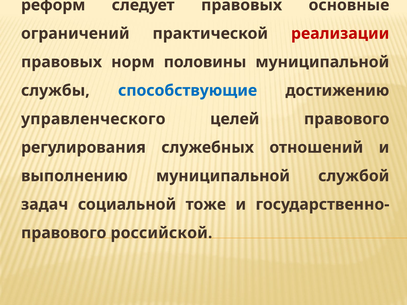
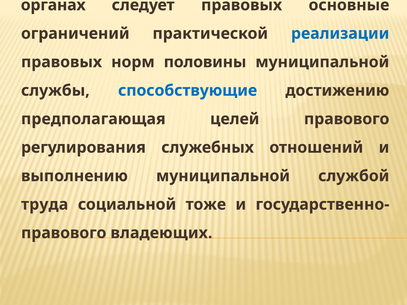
реформ: реформ -> органах (53, 5)
реализации colour: red -> blue (340, 34)
управленческого: управленческого -> предполагающая (93, 119)
задач: задач -> труда (45, 205)
российской: российской -> владеющих (161, 233)
